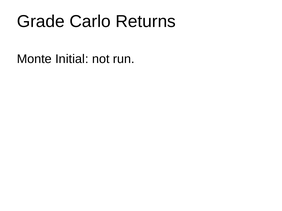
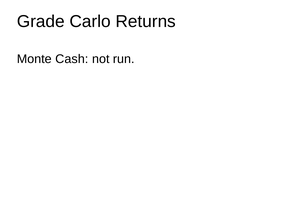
Initial: Initial -> Cash (72, 59)
